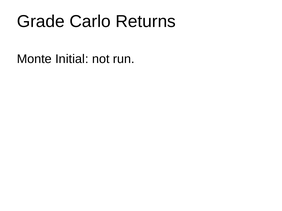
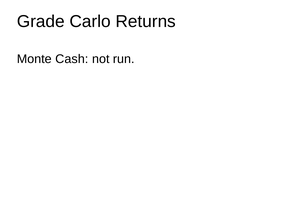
Initial: Initial -> Cash (72, 59)
